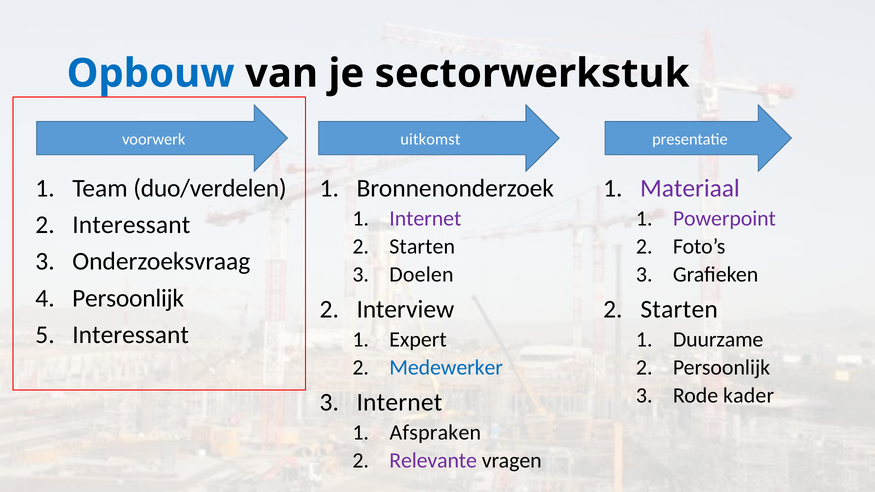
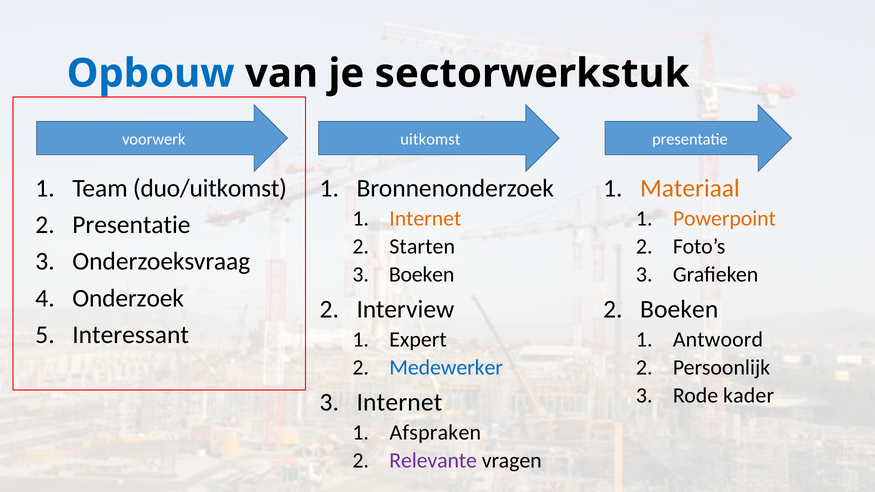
duo/verdelen: duo/verdelen -> duo/uitkomst (210, 188)
Materiaal colour: purple -> orange (690, 188)
Internet colour: purple -> orange (425, 218)
Powerpoint colour: purple -> orange (724, 218)
Interessant: Interessant -> Presentatie (131, 225)
Doelen: Doelen -> Boeken (422, 275)
Persoonlijk: Persoonlijk -> Onderzoek (128, 298)
Starten: Starten -> Boeken (679, 309)
Duurzame: Duurzame -> Antwoord (718, 340)
